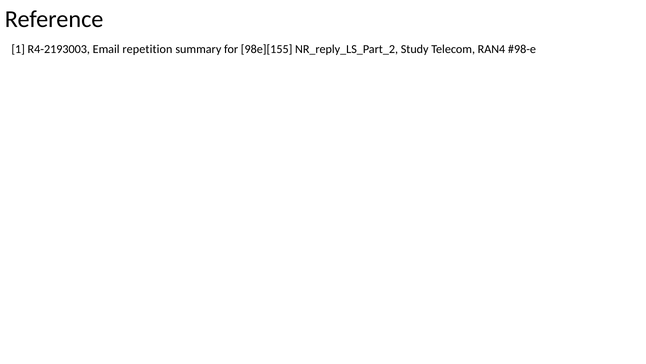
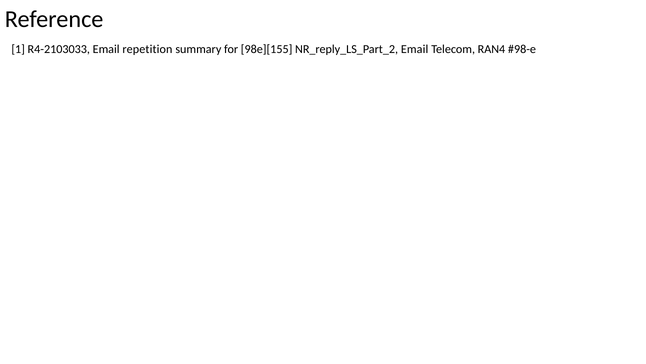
R4-2193003: R4-2193003 -> R4-2103033 (59, 49)
NR_reply_LS_Part_2 Study: Study -> Email (415, 49)
